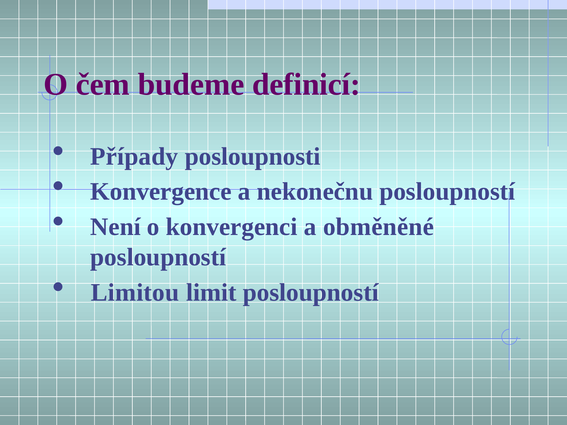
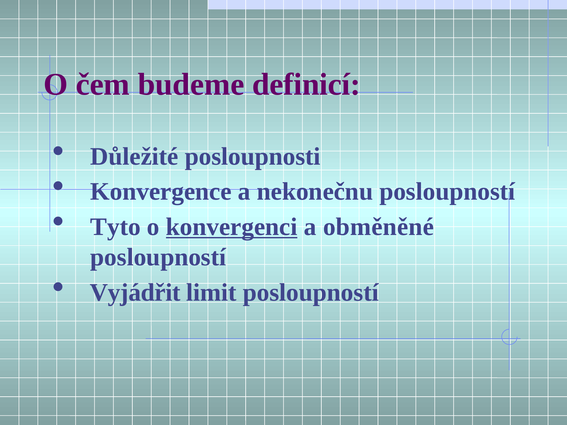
Případy: Případy -> Důležité (134, 156)
Není: Není -> Tyto (115, 227)
konvergenci underline: none -> present (232, 227)
Limitou: Limitou -> Vyjádřit (135, 293)
